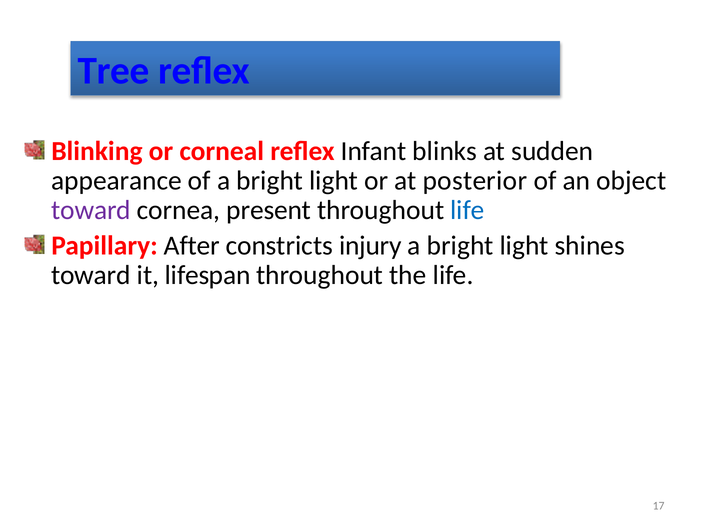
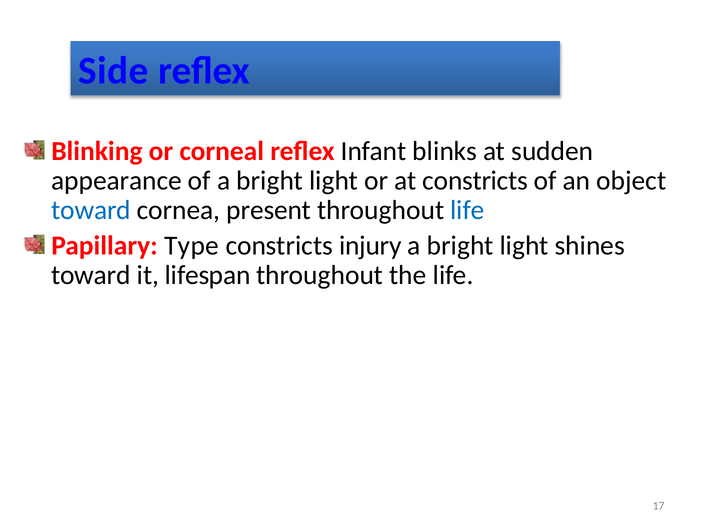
Tree: Tree -> Side (113, 71)
at posterior: posterior -> constricts (475, 181)
toward colour: purple -> blue (91, 210)
After: After -> Type (192, 246)
